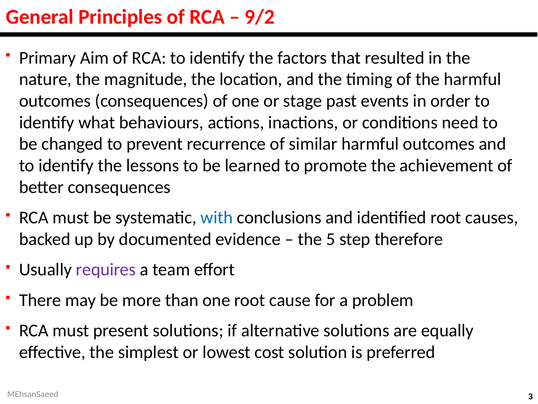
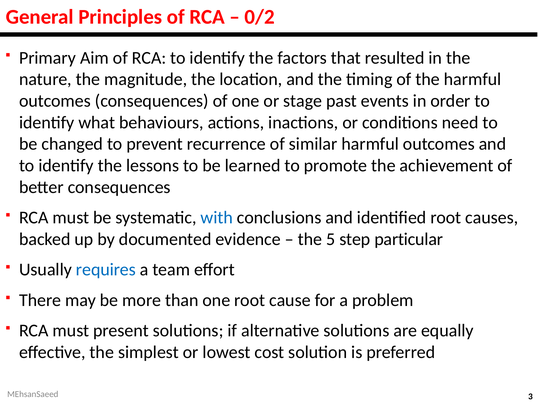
9/2: 9/2 -> 0/2 (260, 17)
therefore: therefore -> particular (409, 239)
requires colour: purple -> blue (106, 269)
